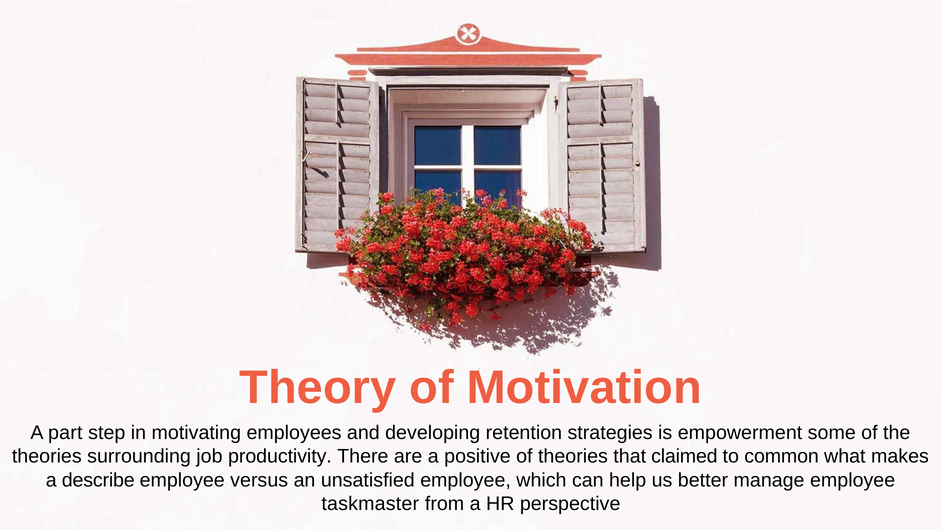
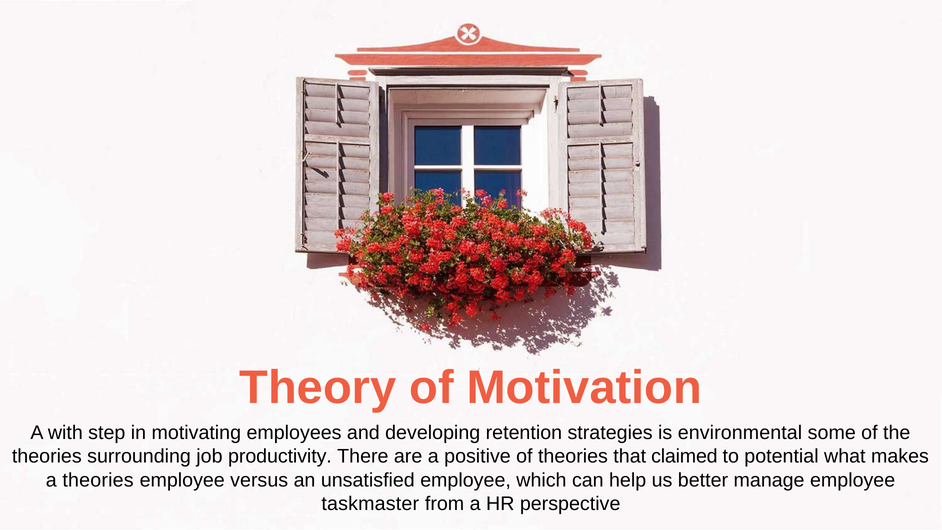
part: part -> with (65, 433)
empowerment: empowerment -> environmental (740, 433)
common: common -> potential (782, 456)
a describe: describe -> theories (98, 480)
